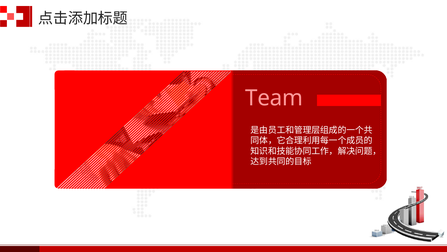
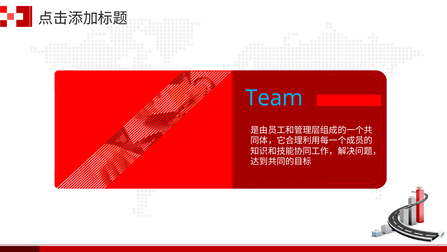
Team colour: pink -> light blue (274, 98)
